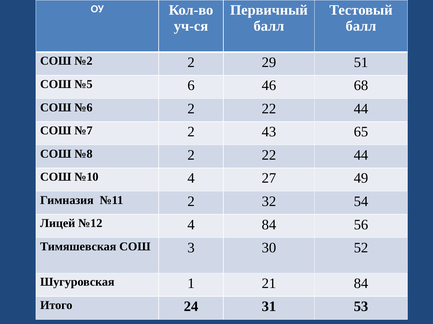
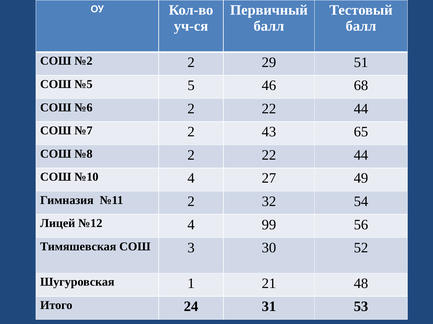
6: 6 -> 5 (191, 86)
4 84: 84 -> 99 (269, 225)
21 84: 84 -> 48 (361, 284)
